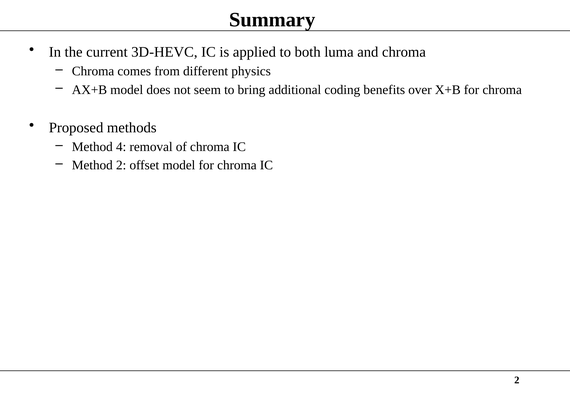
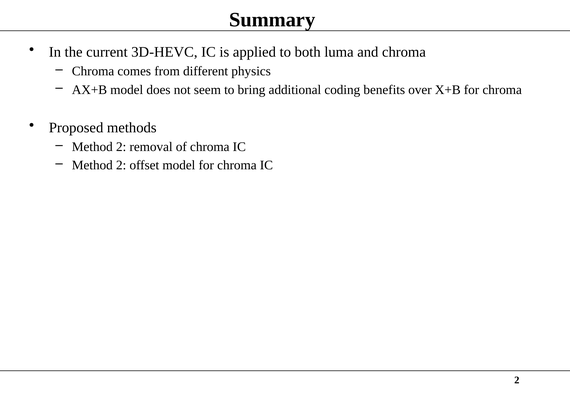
4: 4 -> 2 (121, 147)
